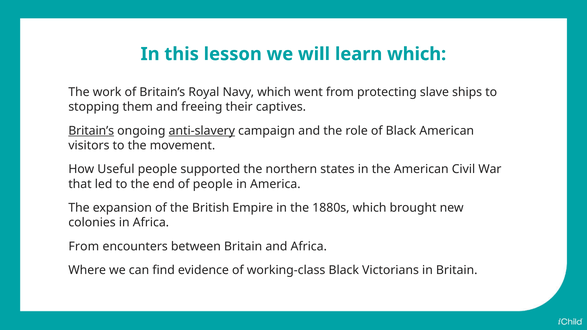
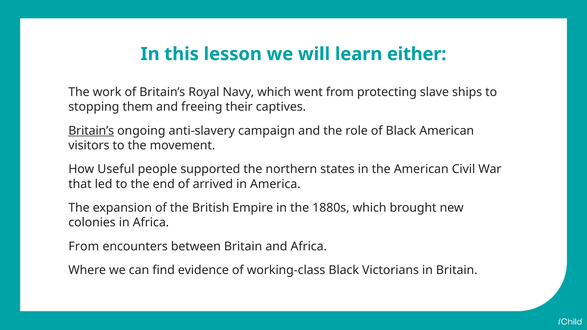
learn which: which -> either (417, 54)
anti-slavery underline: present -> none (202, 131)
of people: people -> arrived (213, 184)
